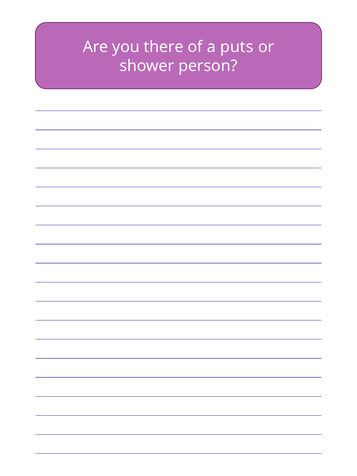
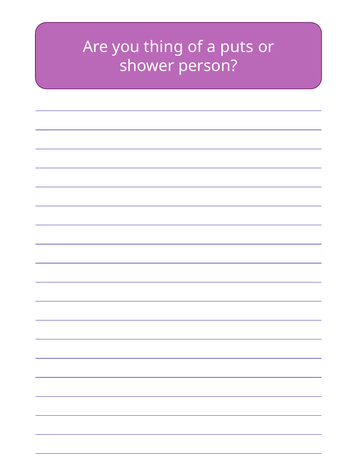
there: there -> thing (164, 47)
